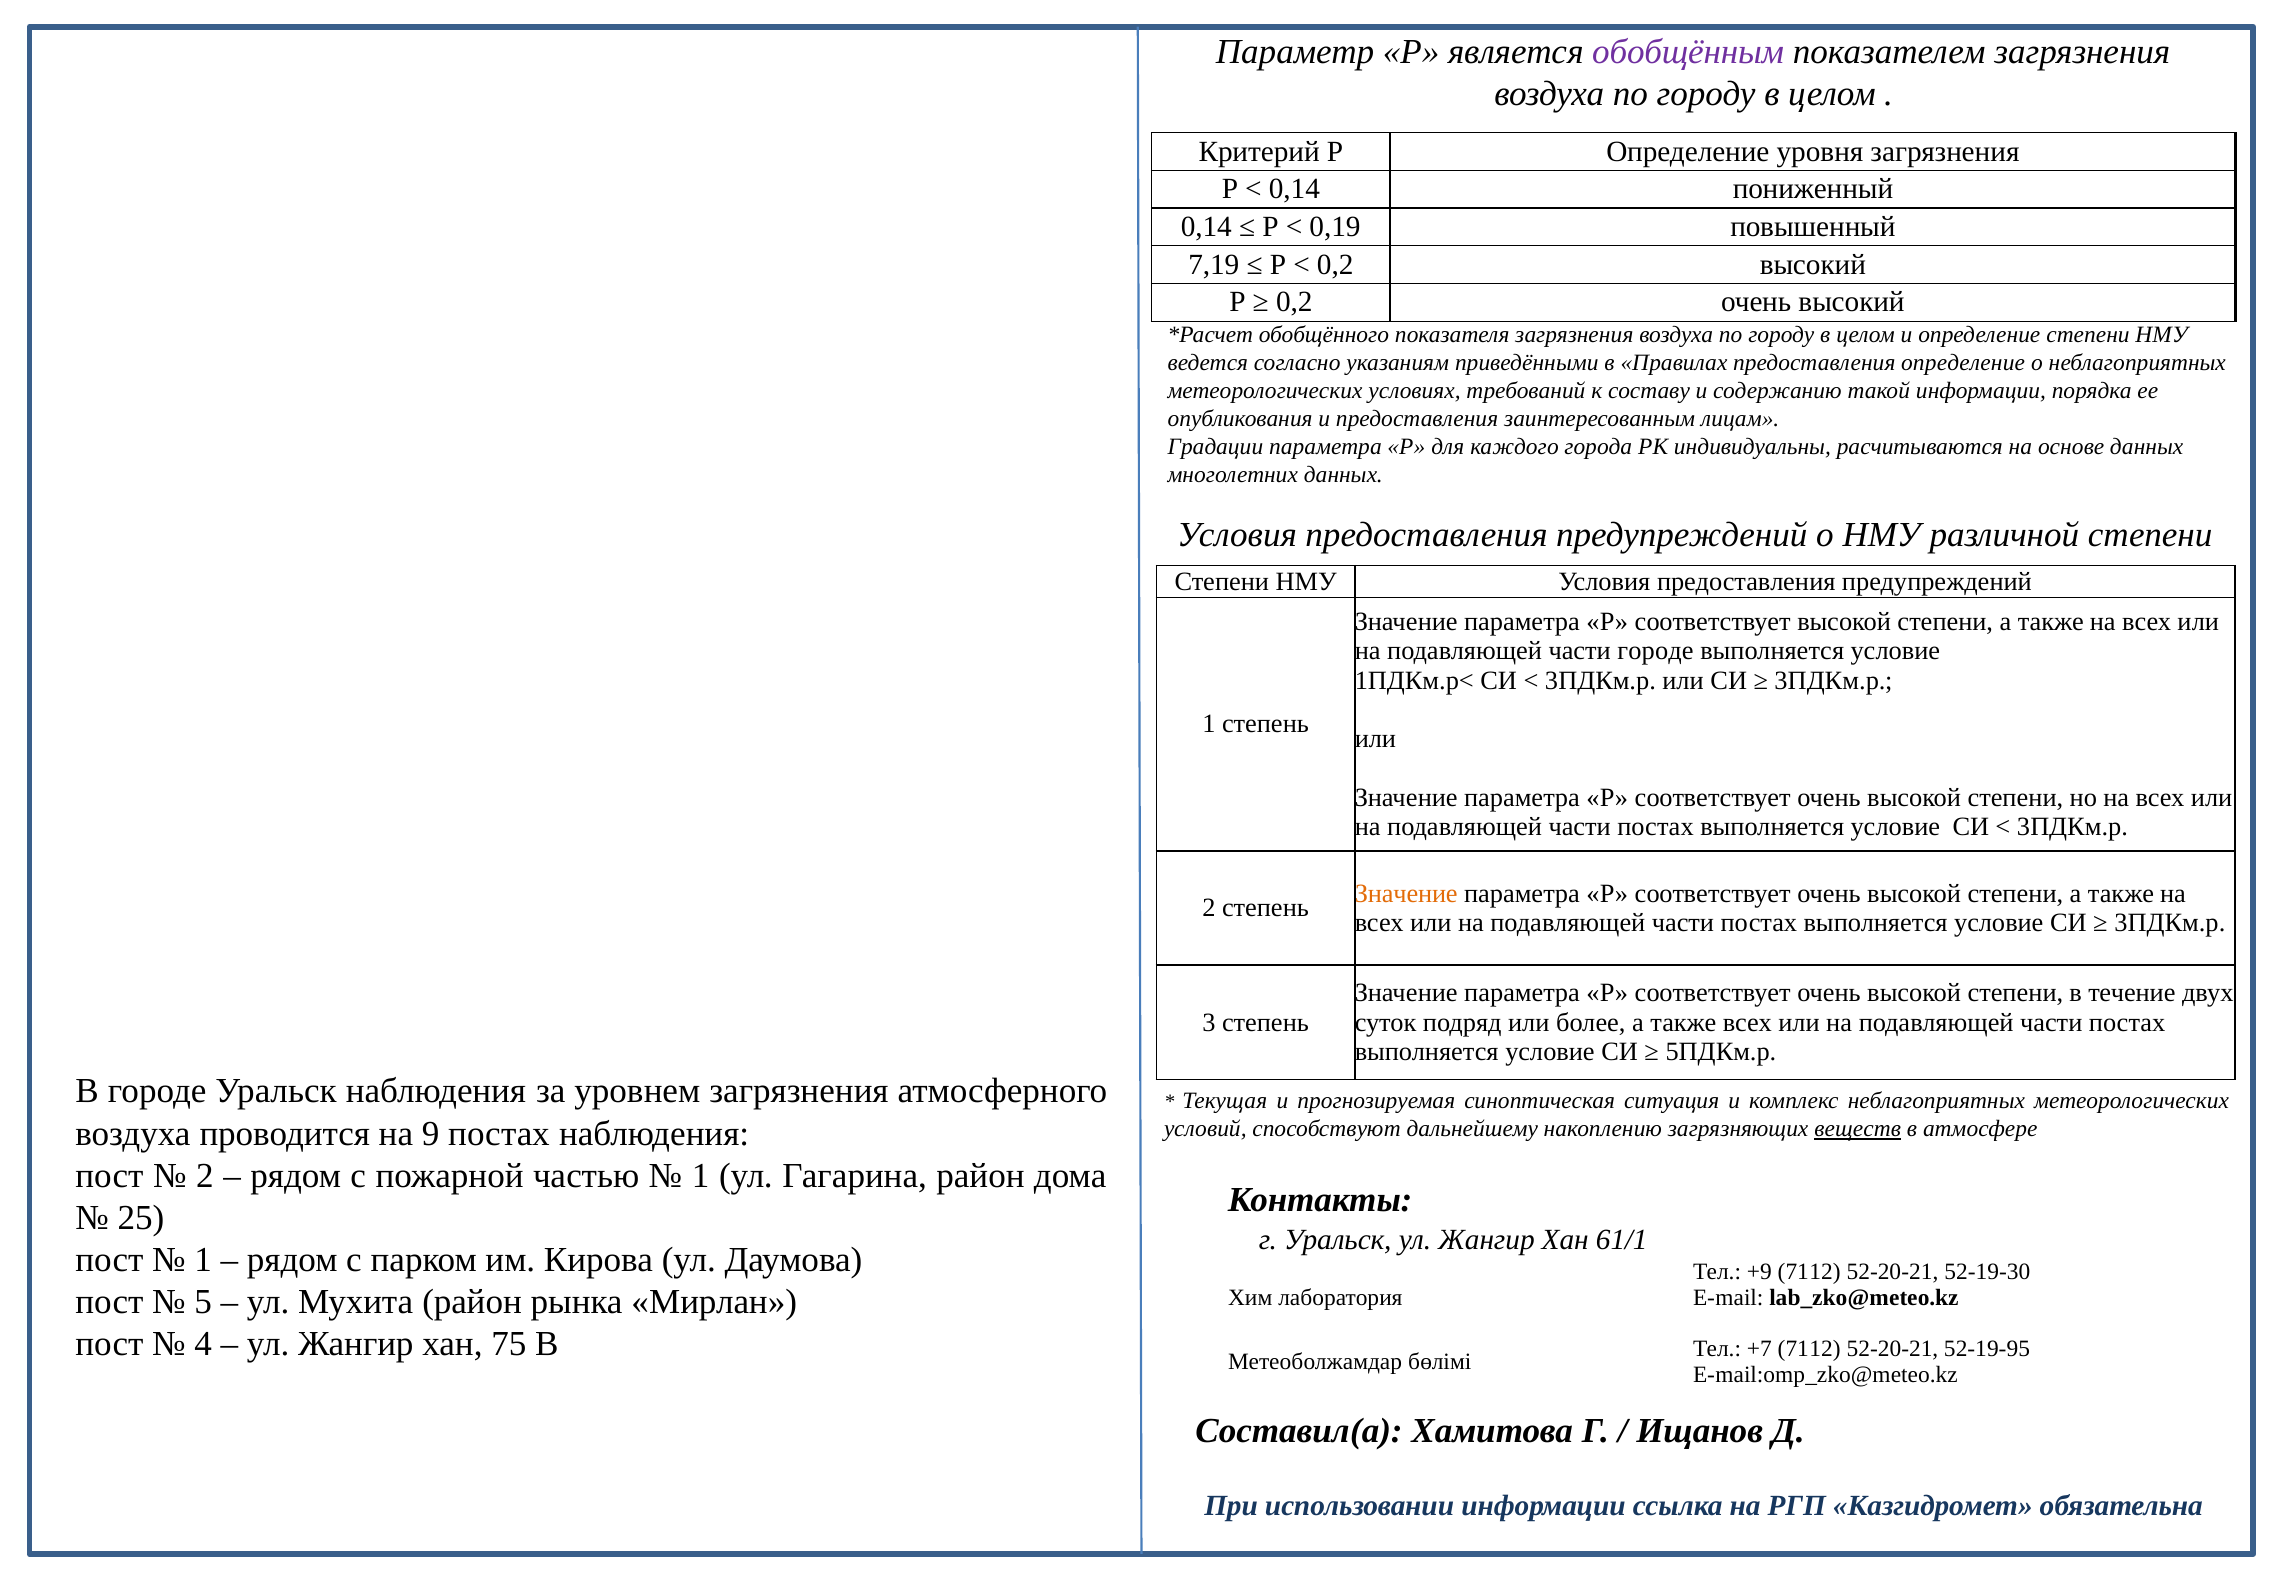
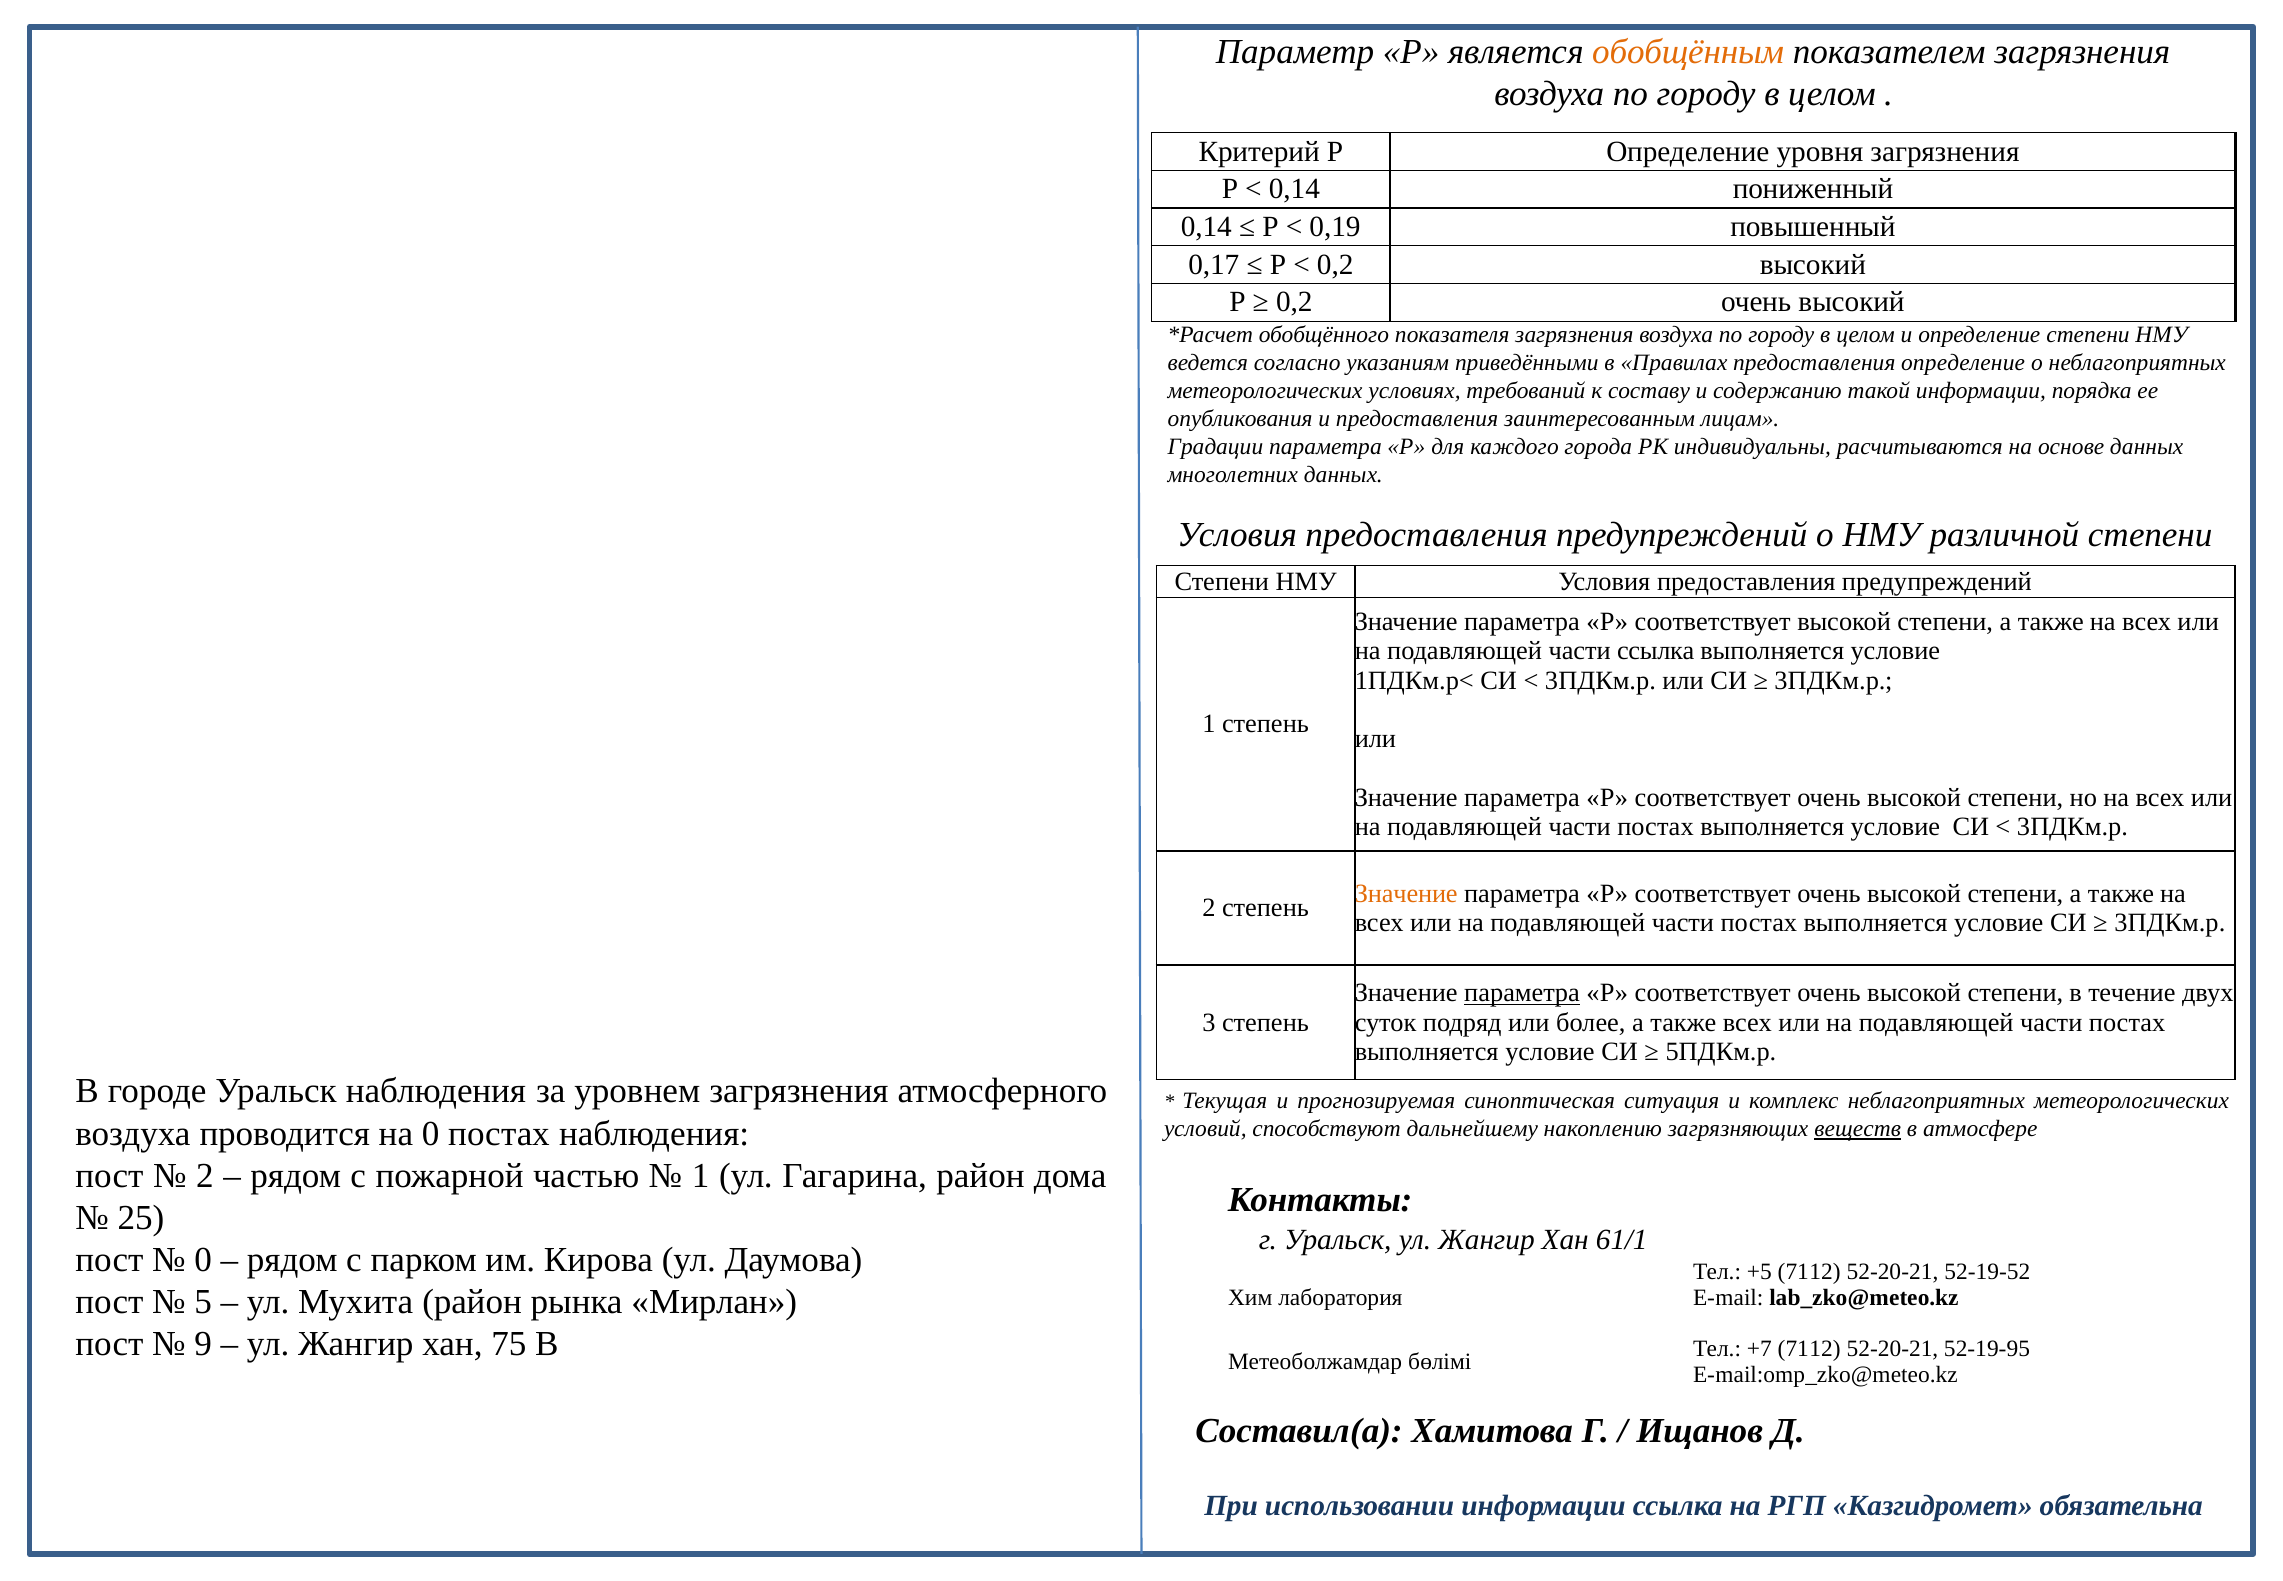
обобщённым colour: purple -> orange (1688, 52)
7,19: 7,19 -> 0,17 (1214, 264)
части городе: городе -> ссылка (1656, 651)
параметра underline: none -> present (1522, 993)
на 9: 9 -> 0 (431, 1133)
1: 1 -> 0 (203, 1260)
+9: +9 -> +5 (1759, 1271)
52-19-30: 52-19-30 -> 52-19-52 (1987, 1271)
4: 4 -> 9 (203, 1344)
